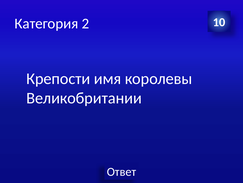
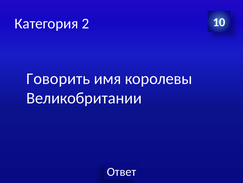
Крепости: Крепости -> Говорить (58, 78)
